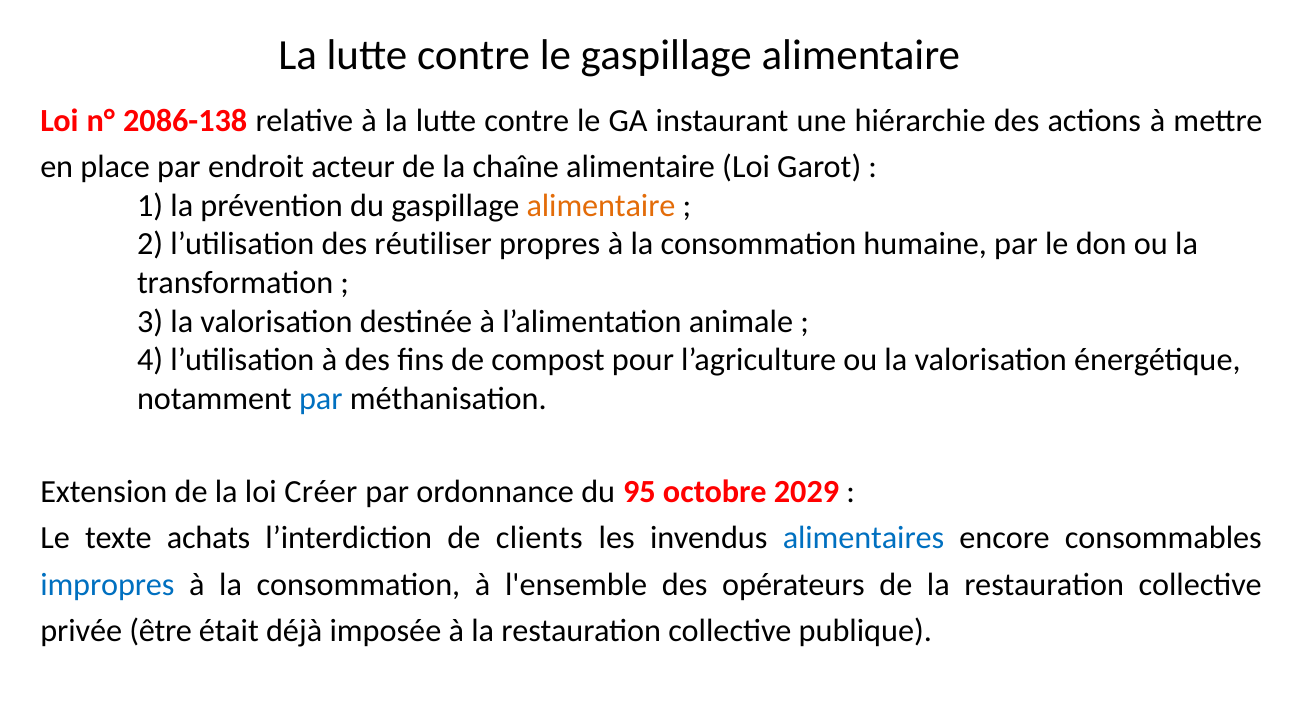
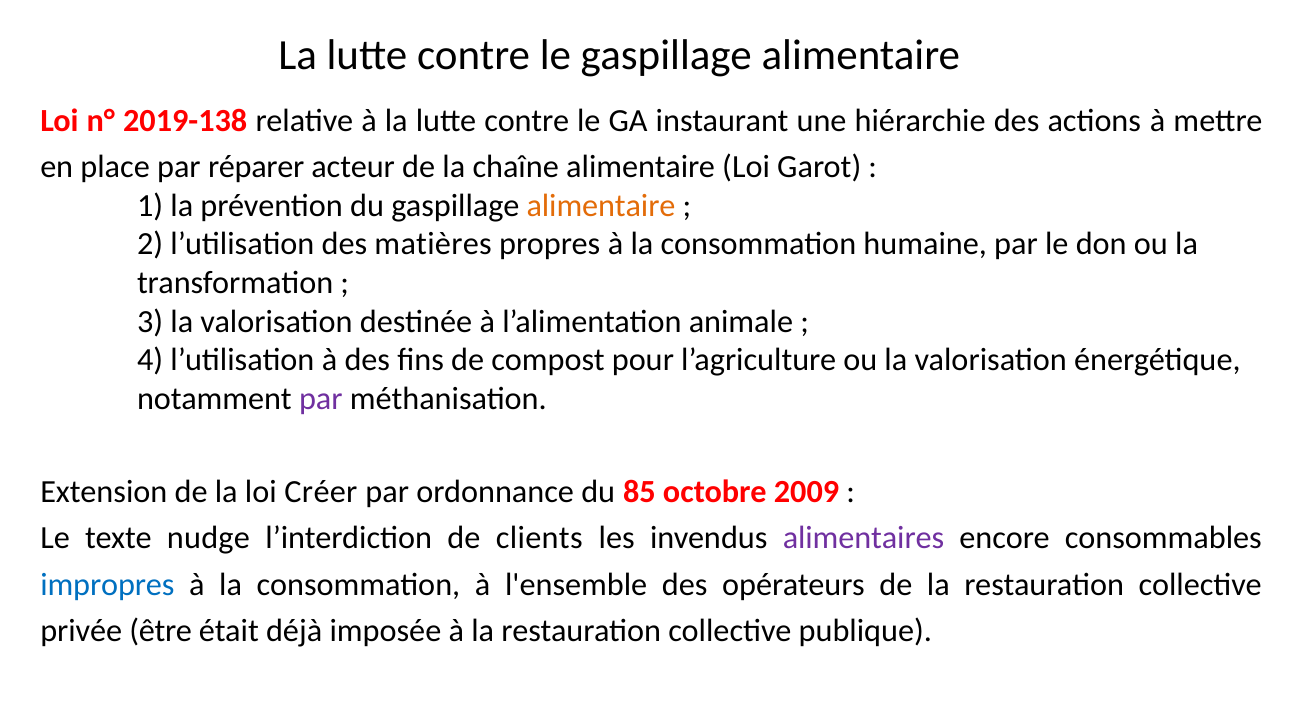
2086-138: 2086-138 -> 2019-138 (185, 121)
endroit: endroit -> réparer (256, 167)
réutiliser: réutiliser -> matières (433, 245)
par colour: blue -> purple (321, 399)
95: 95 -> 85 (639, 492)
2029: 2029 -> 2009 (807, 492)
achats: achats -> nudge (208, 539)
alimentaires colour: blue -> purple (863, 539)
